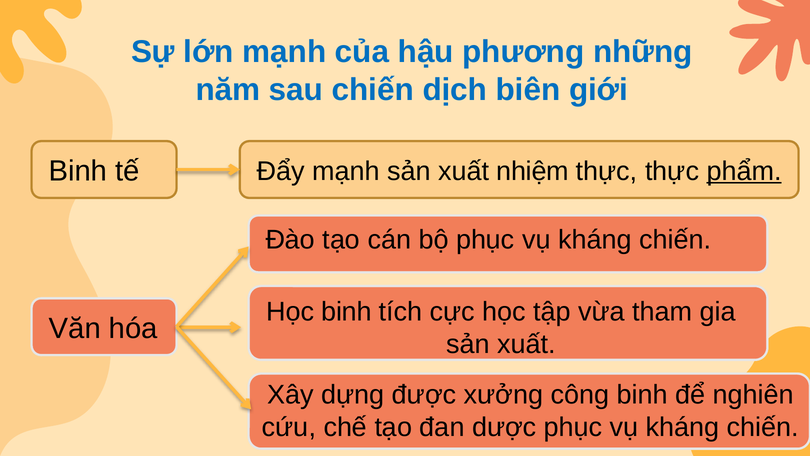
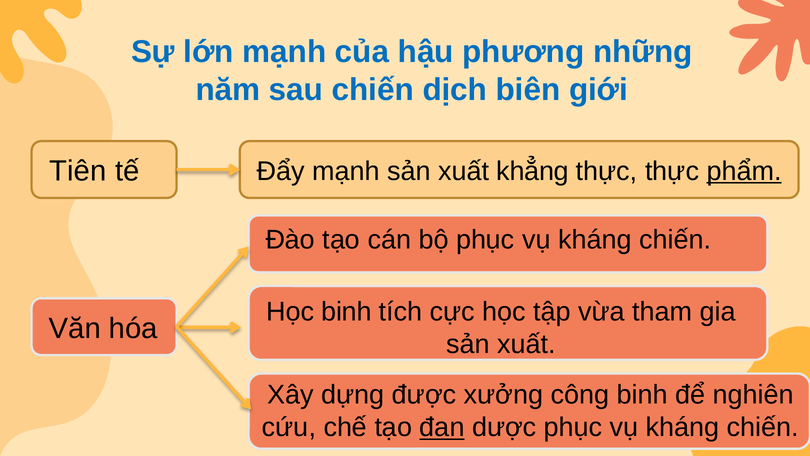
Binh: Binh -> Tiên (78, 171)
nhiệm: nhiệm -> khẳng (533, 171)
đan underline: none -> present (442, 427)
